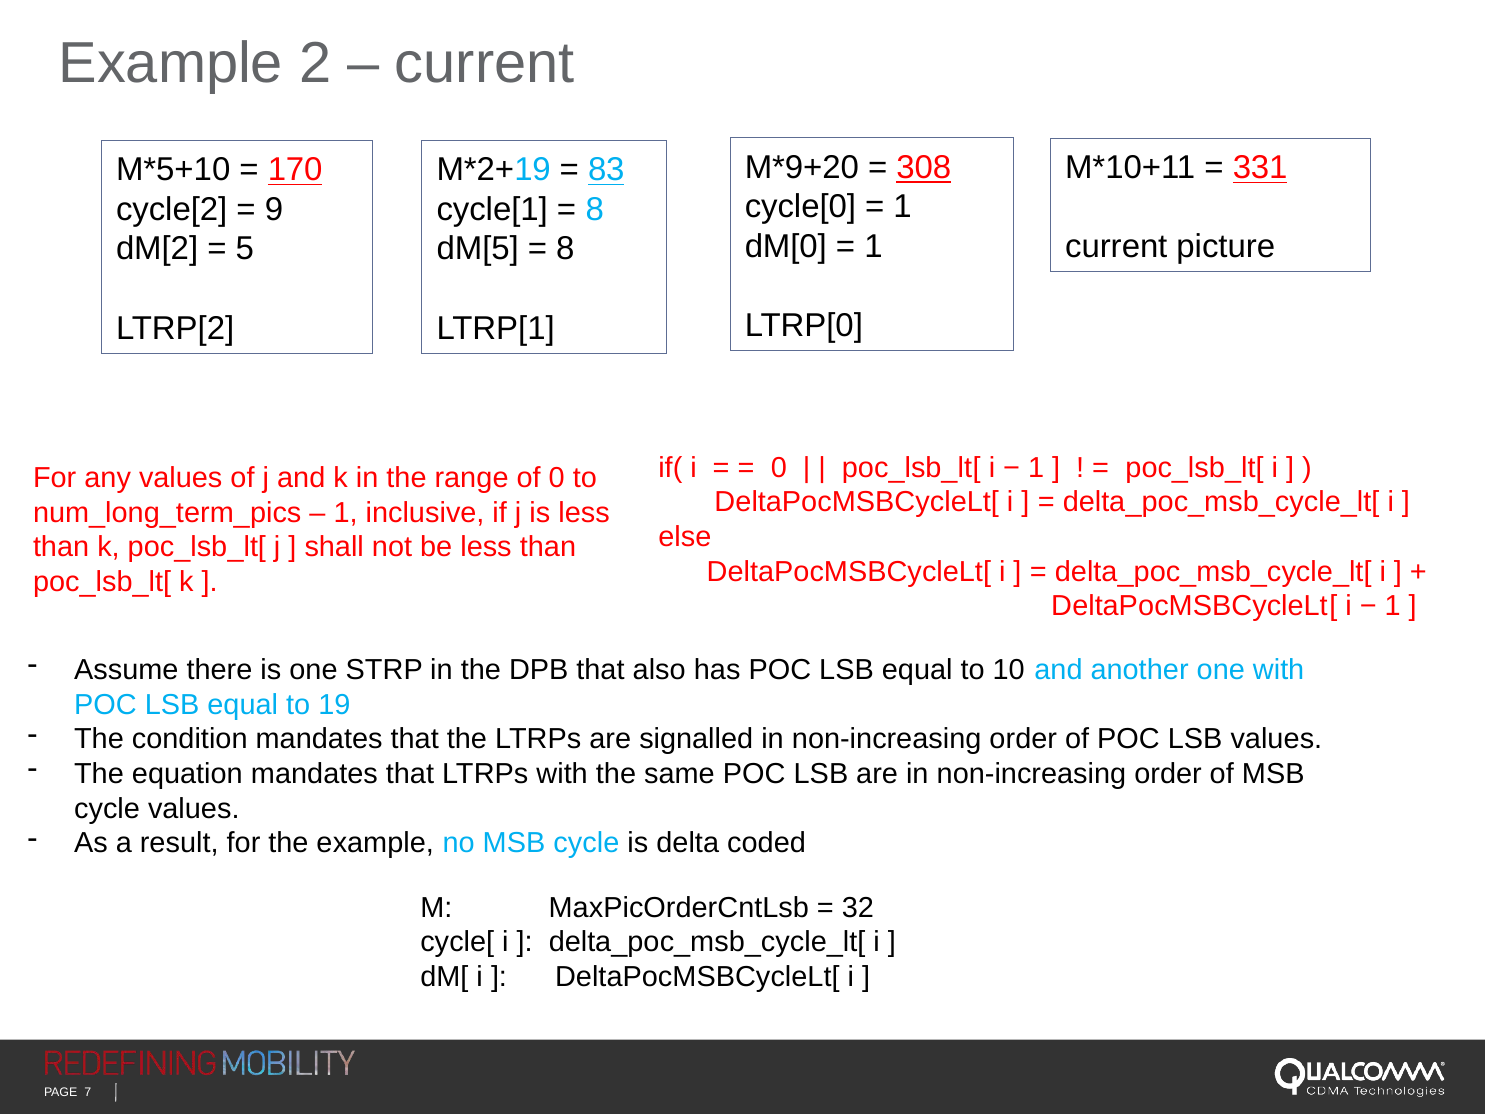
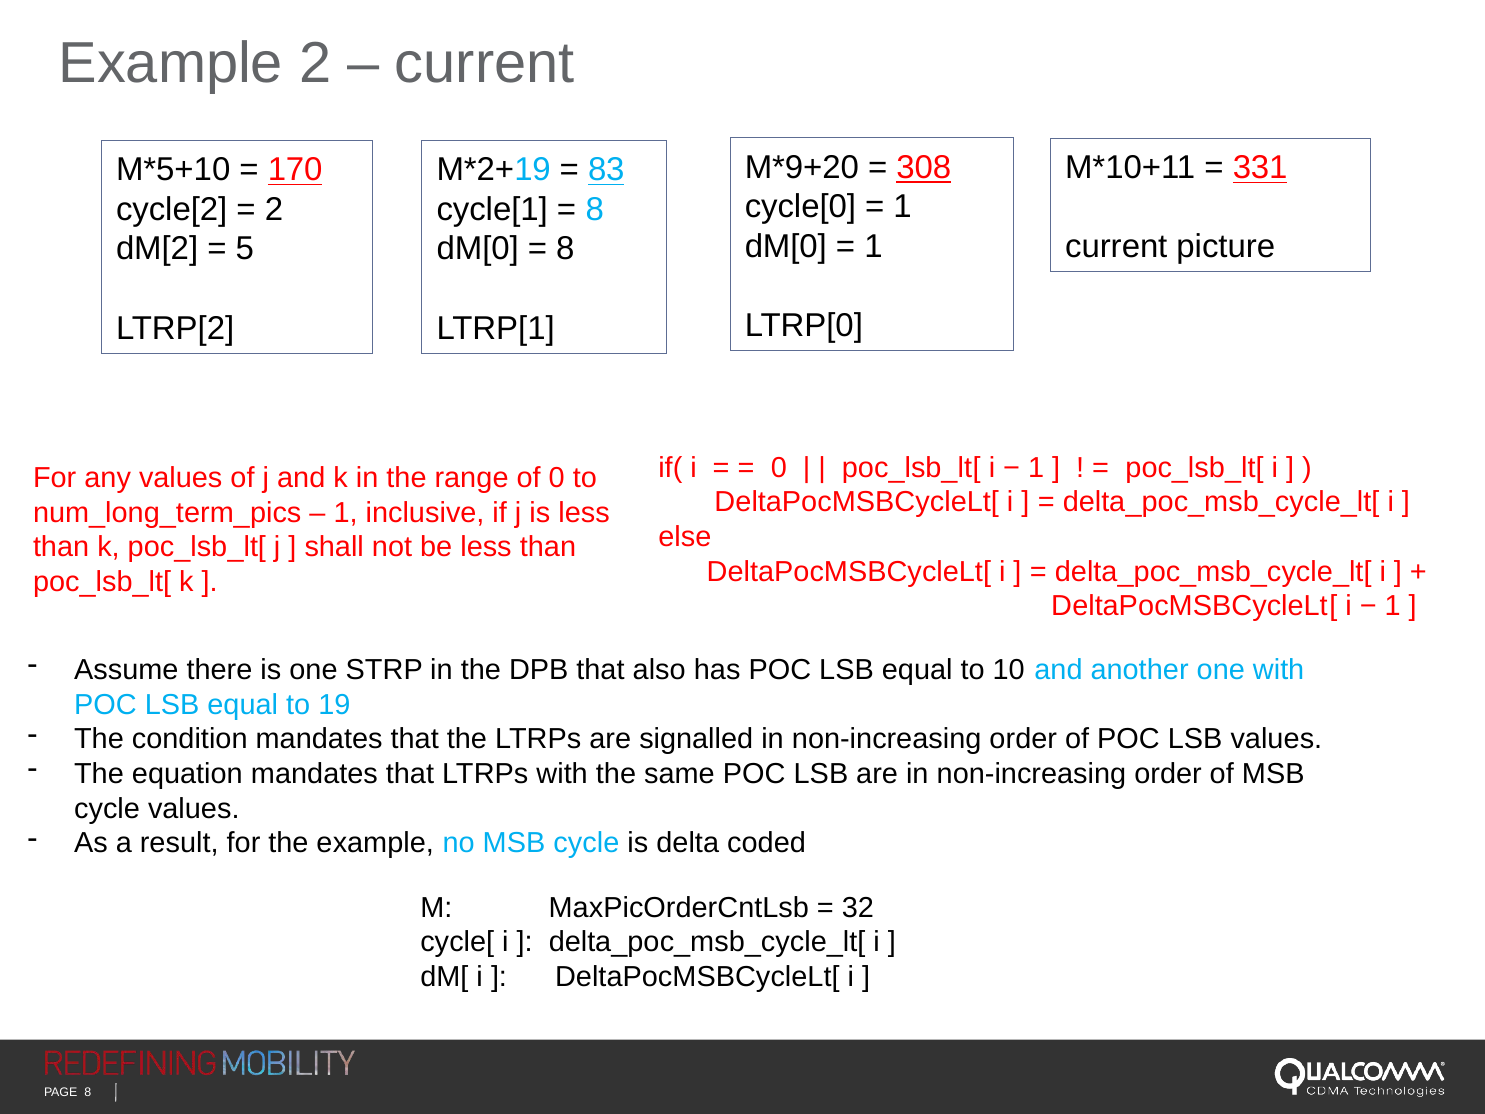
9: 9 -> 2 (274, 209)
dM[5: dM[5 -> dM[0 (478, 249)
7: 7 -> 8 (88, 1092)
